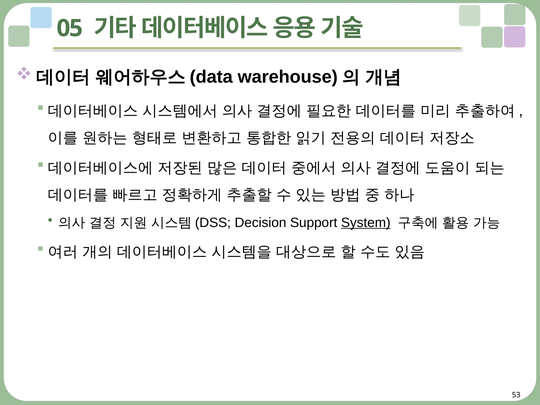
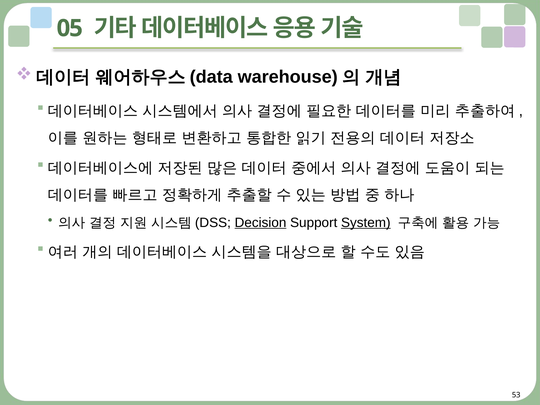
Decision underline: none -> present (260, 223)
